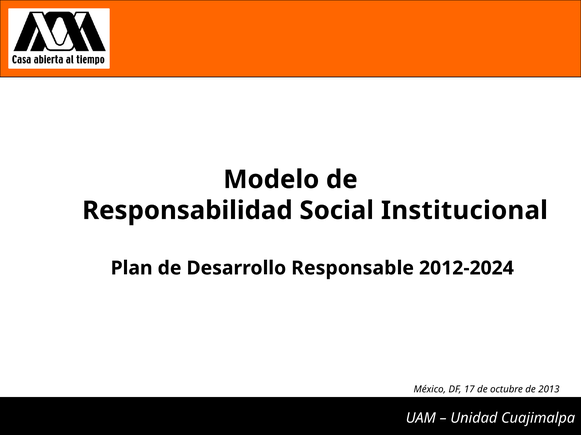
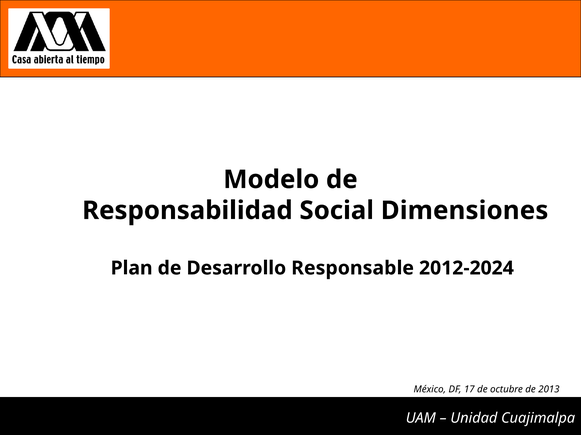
Institucional: Institucional -> Dimensiones (465, 211)
